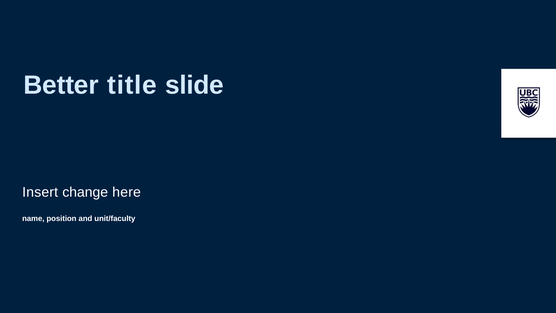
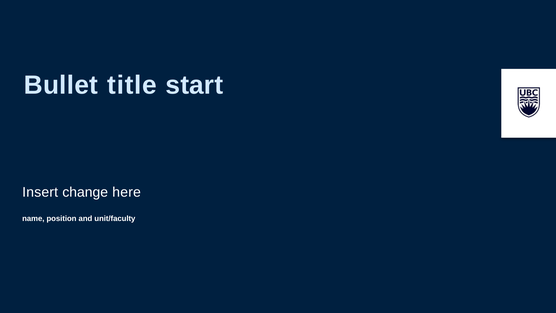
Better: Better -> Bullet (61, 85)
slide: slide -> start (194, 85)
